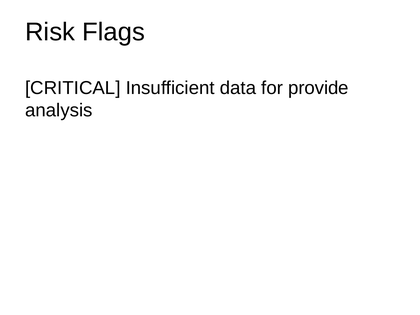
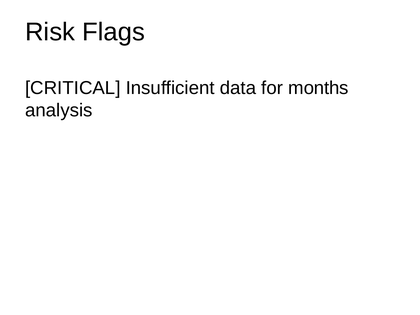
provide: provide -> months (318, 88)
